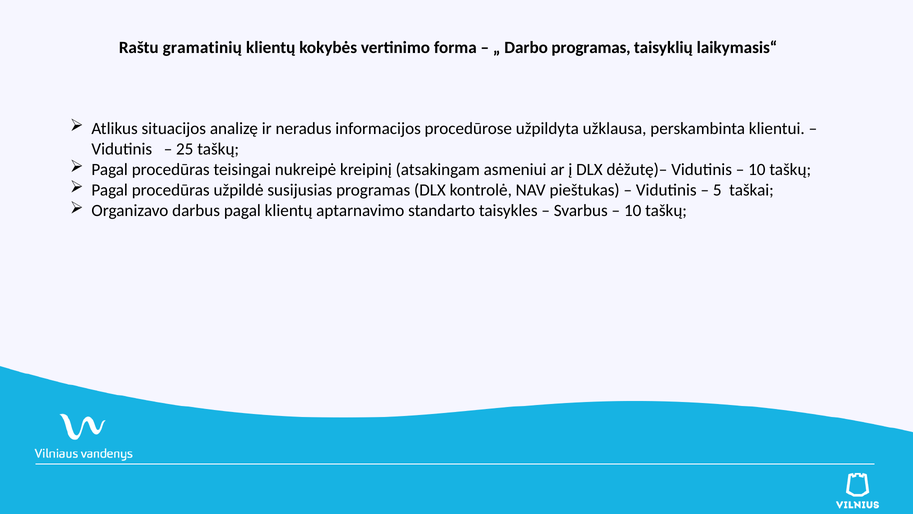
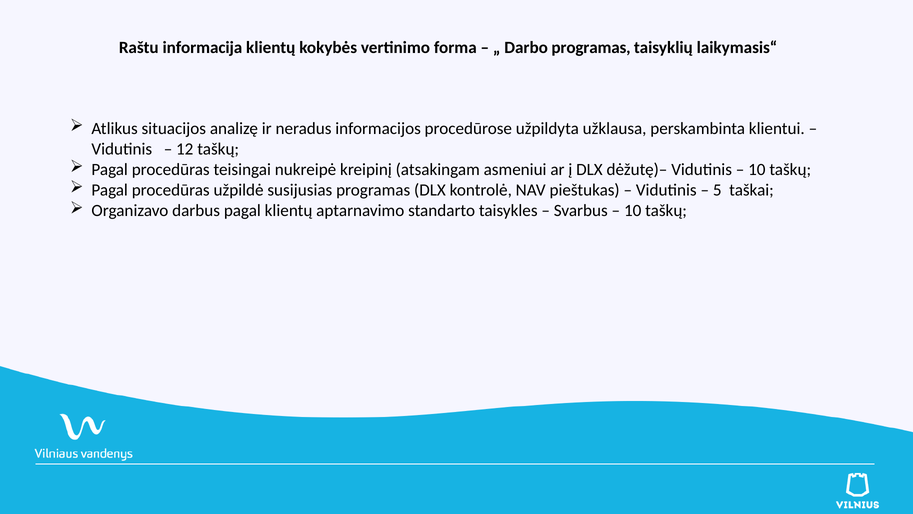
gramatinių: gramatinių -> informacija (202, 48)
25: 25 -> 12 (185, 149)
